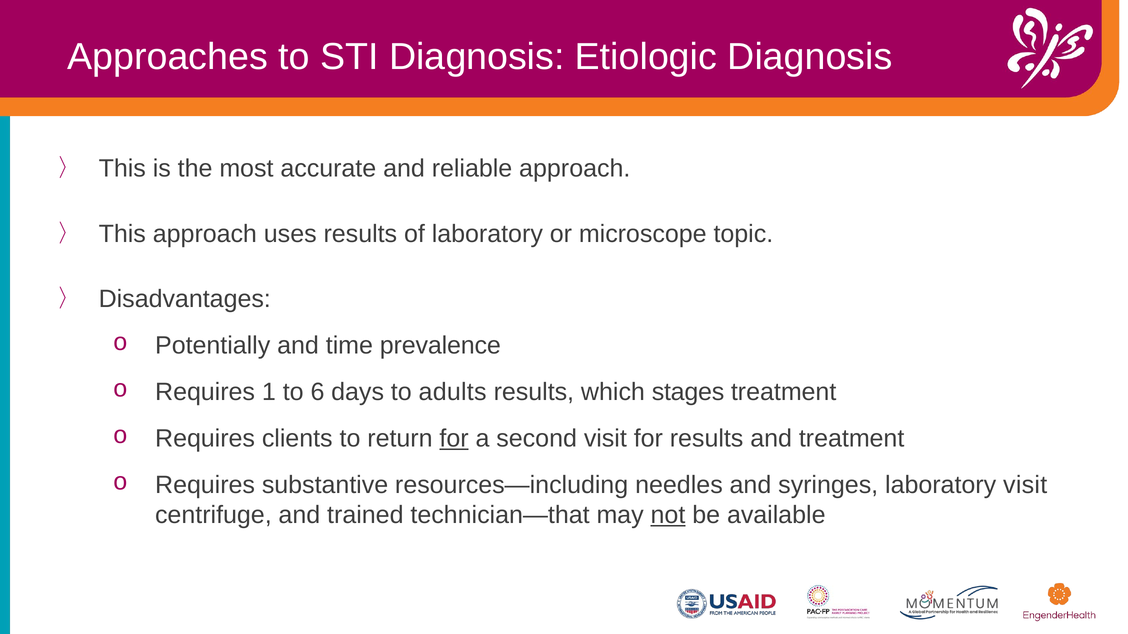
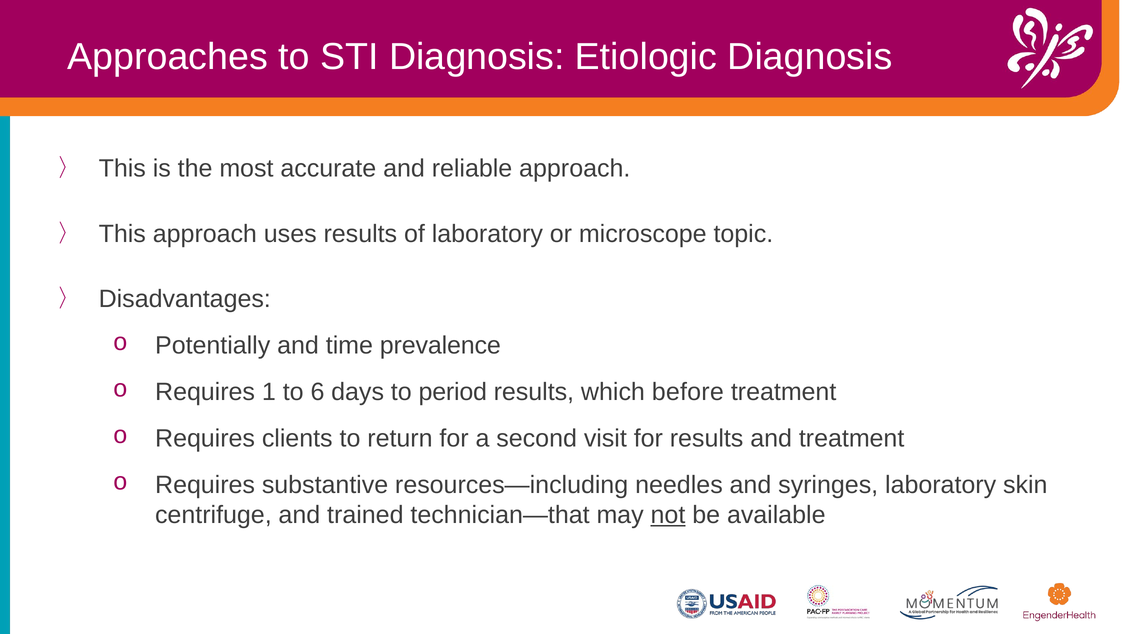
adults: adults -> period (453, 392)
stages: stages -> before (688, 392)
for underline: present -> none (454, 439)
laboratory visit: visit -> skin (1025, 485)
